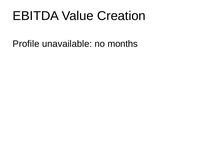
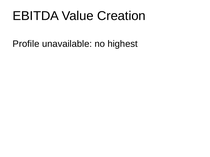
months: months -> highest (123, 44)
